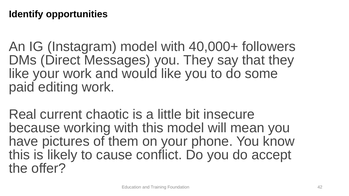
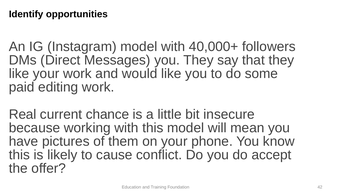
chaotic: chaotic -> chance (108, 114)
